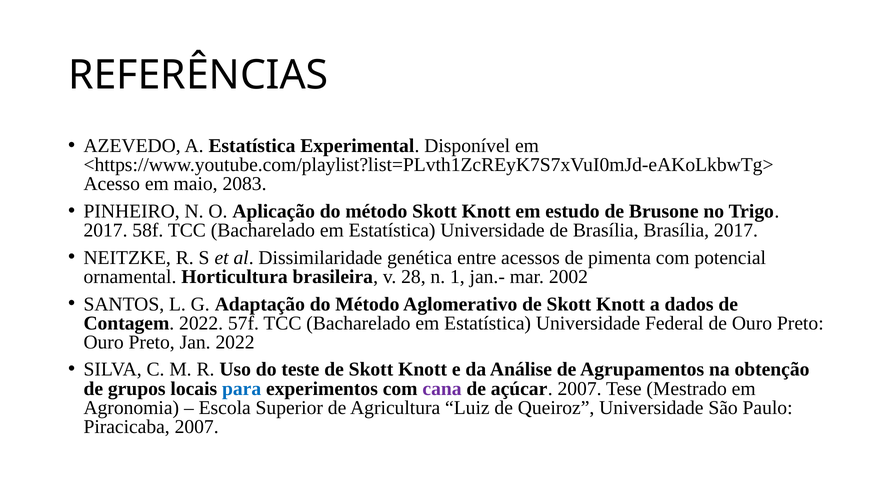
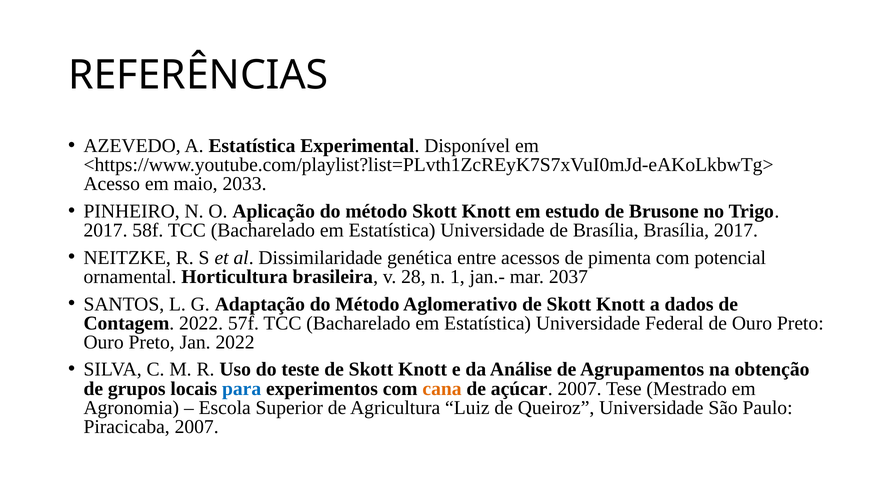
2083: 2083 -> 2033 (245, 184)
2002: 2002 -> 2037 (568, 277)
cana colour: purple -> orange (442, 389)
